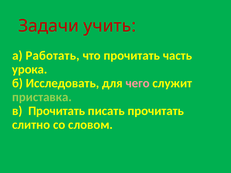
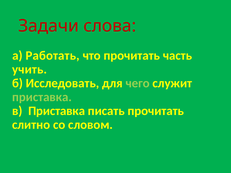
учить: учить -> слова (110, 26)
урока: урока -> учить (30, 69)
чего colour: pink -> light green (138, 83)
в Прочитать: Прочитать -> Приставка (57, 111)
